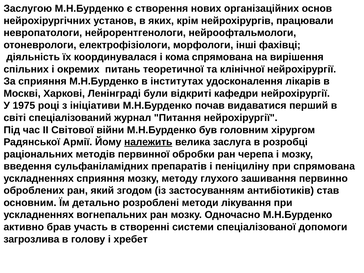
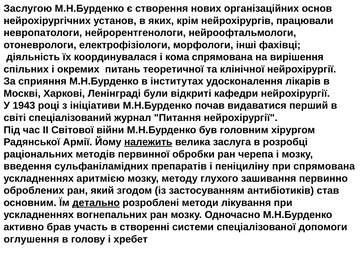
1975: 1975 -> 1943 (24, 106)
ускладненнях сприяння: сприяння -> аритмією (101, 178)
детально underline: none -> present (96, 203)
загрозлива: загрозлива -> оглушення (31, 239)
